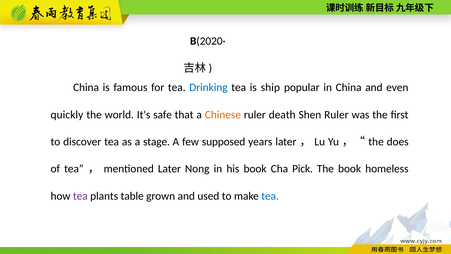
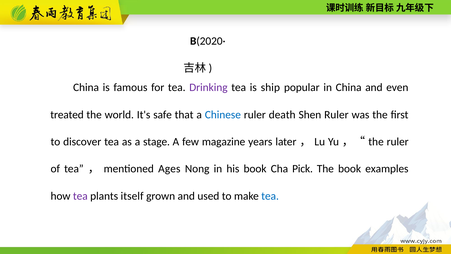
Drinking colour: blue -> purple (208, 87)
quickly: quickly -> treated (67, 115)
Chinese colour: orange -> blue (223, 115)
supposed: supposed -> magazine (224, 142)
the does: does -> ruler (398, 142)
Later: Later -> Ages (169, 169)
homeless: homeless -> examples (387, 169)
table: table -> itself (132, 196)
